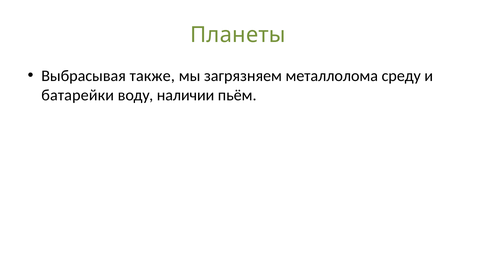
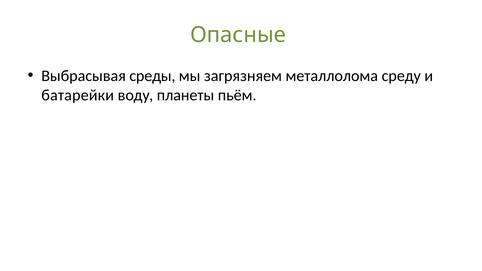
Планеты: Планеты -> Опасные (238, 35)
также: также -> среды (152, 76)
наличии: наличии -> планеты (186, 95)
